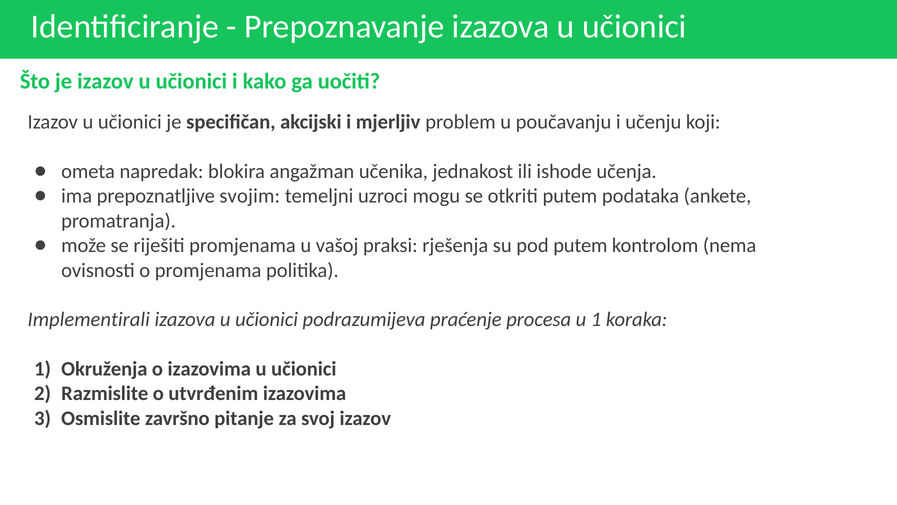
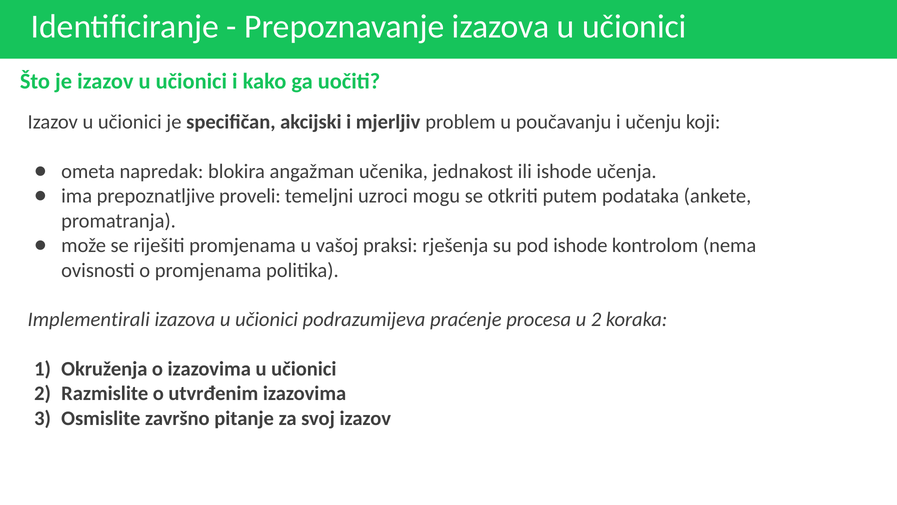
svojim: svojim -> proveli (250, 196)
pod putem: putem -> ishode (580, 245)
u 1: 1 -> 2 (596, 319)
